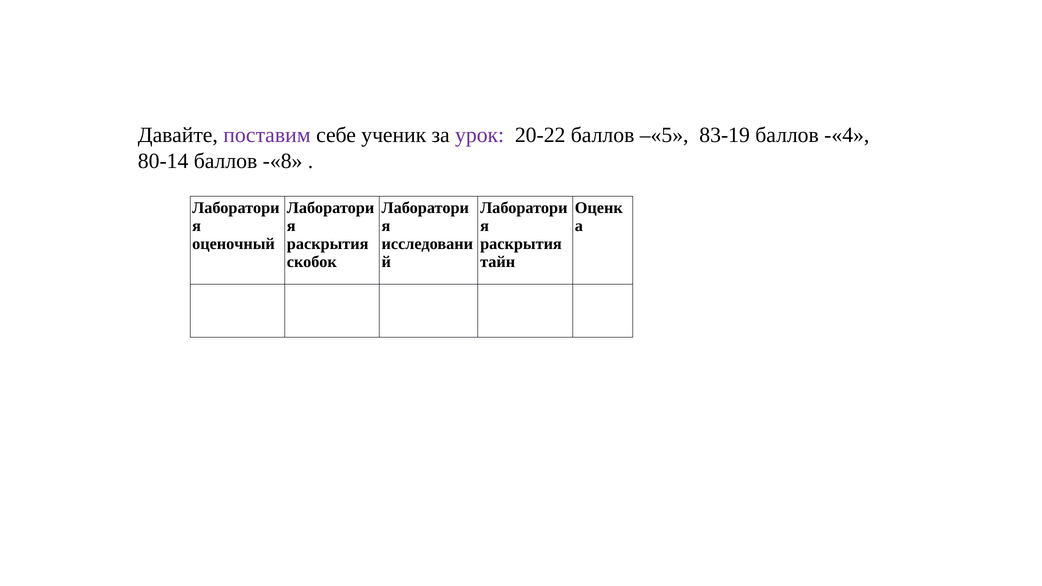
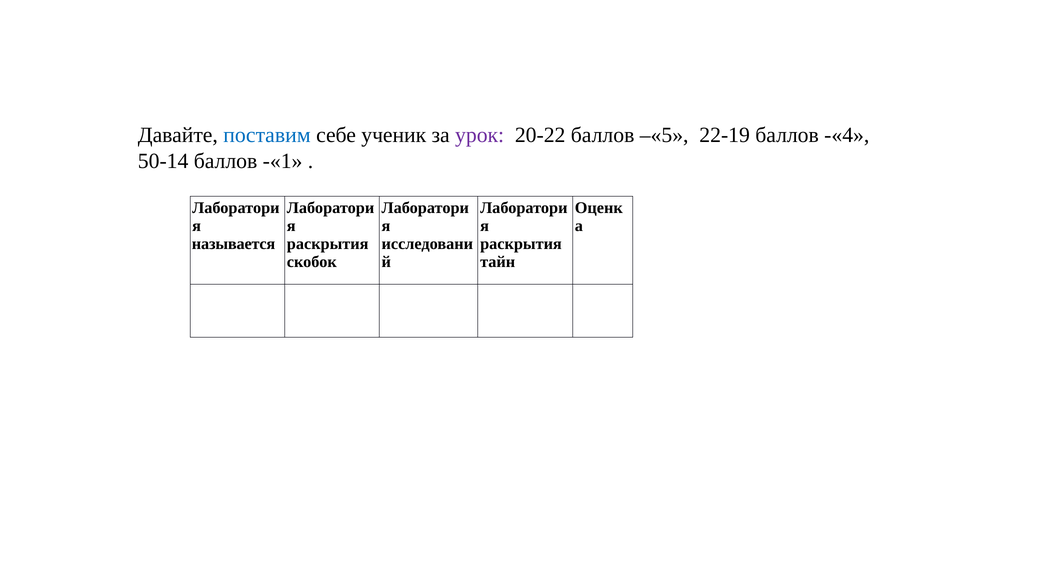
поставим colour: purple -> blue (267, 135)
83-19: 83-19 -> 22-19 (725, 135)
80-14: 80-14 -> 50-14 (163, 161)
-«8: -«8 -> -«1 (283, 161)
оценочный: оценочный -> называется (234, 244)
